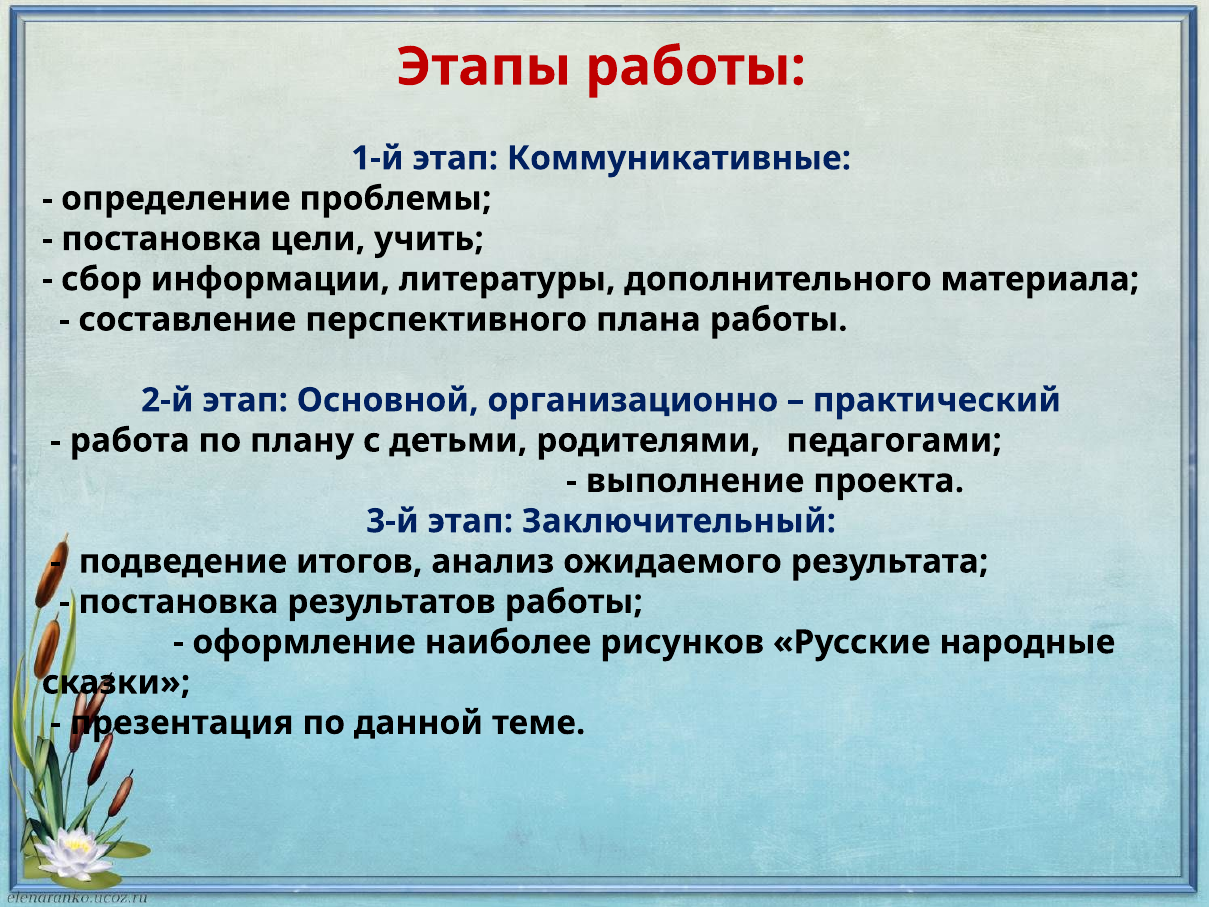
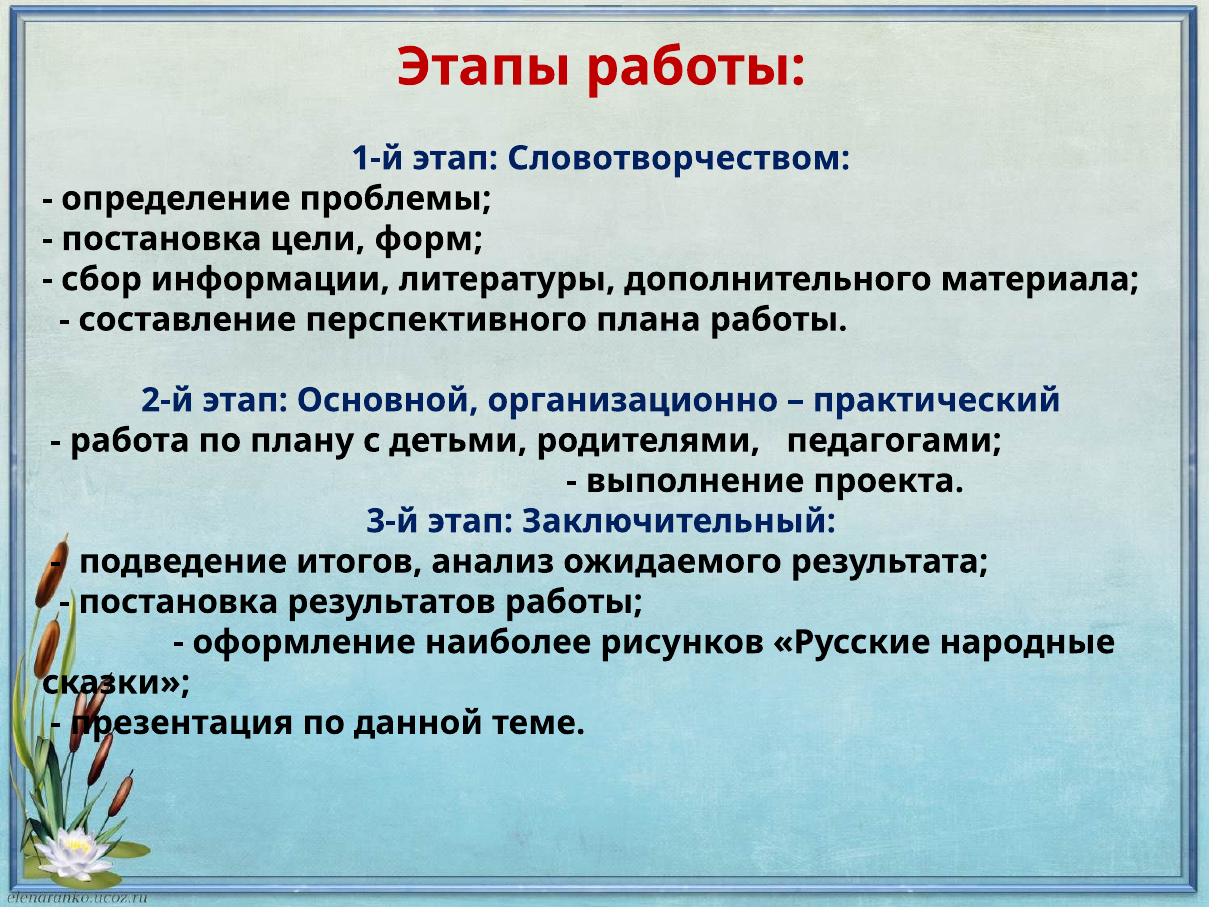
Коммуникативные: Коммуникативные -> Словотворчеством (679, 158)
учить: учить -> форм (429, 239)
